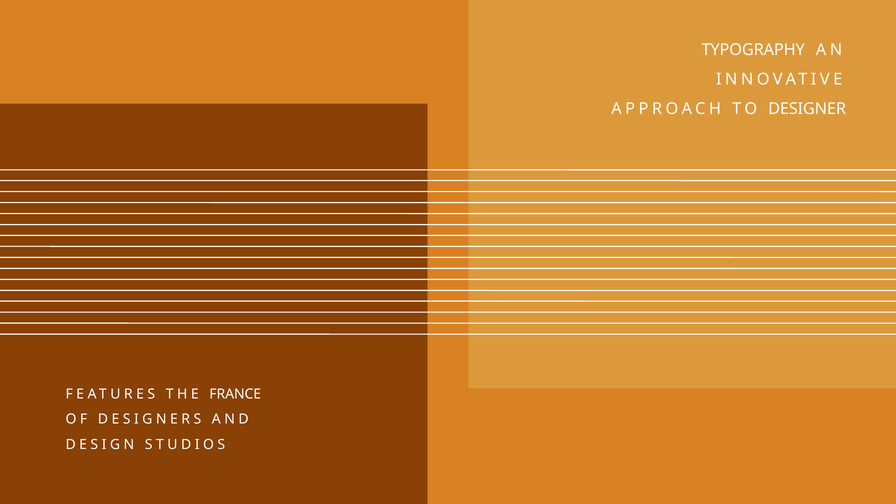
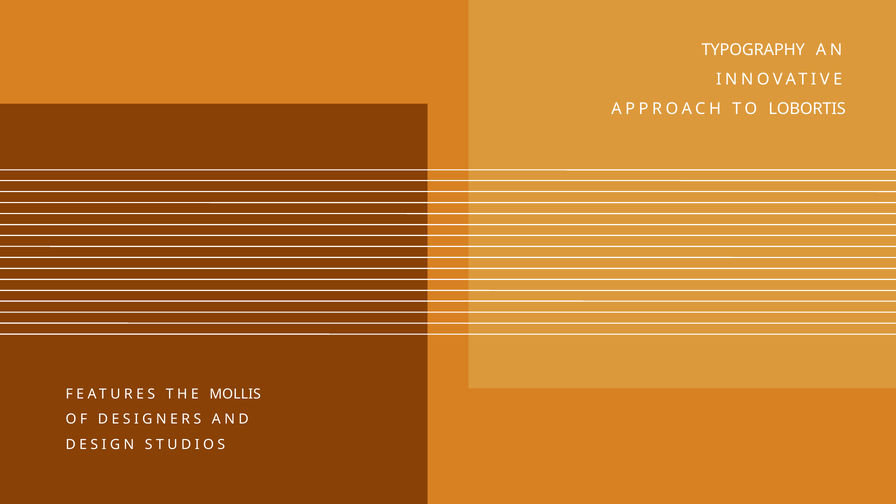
DESIGNER: DESIGNER -> LOBORTIS (807, 109)
FRANCE: FRANCE -> MOLLIS (235, 394)
